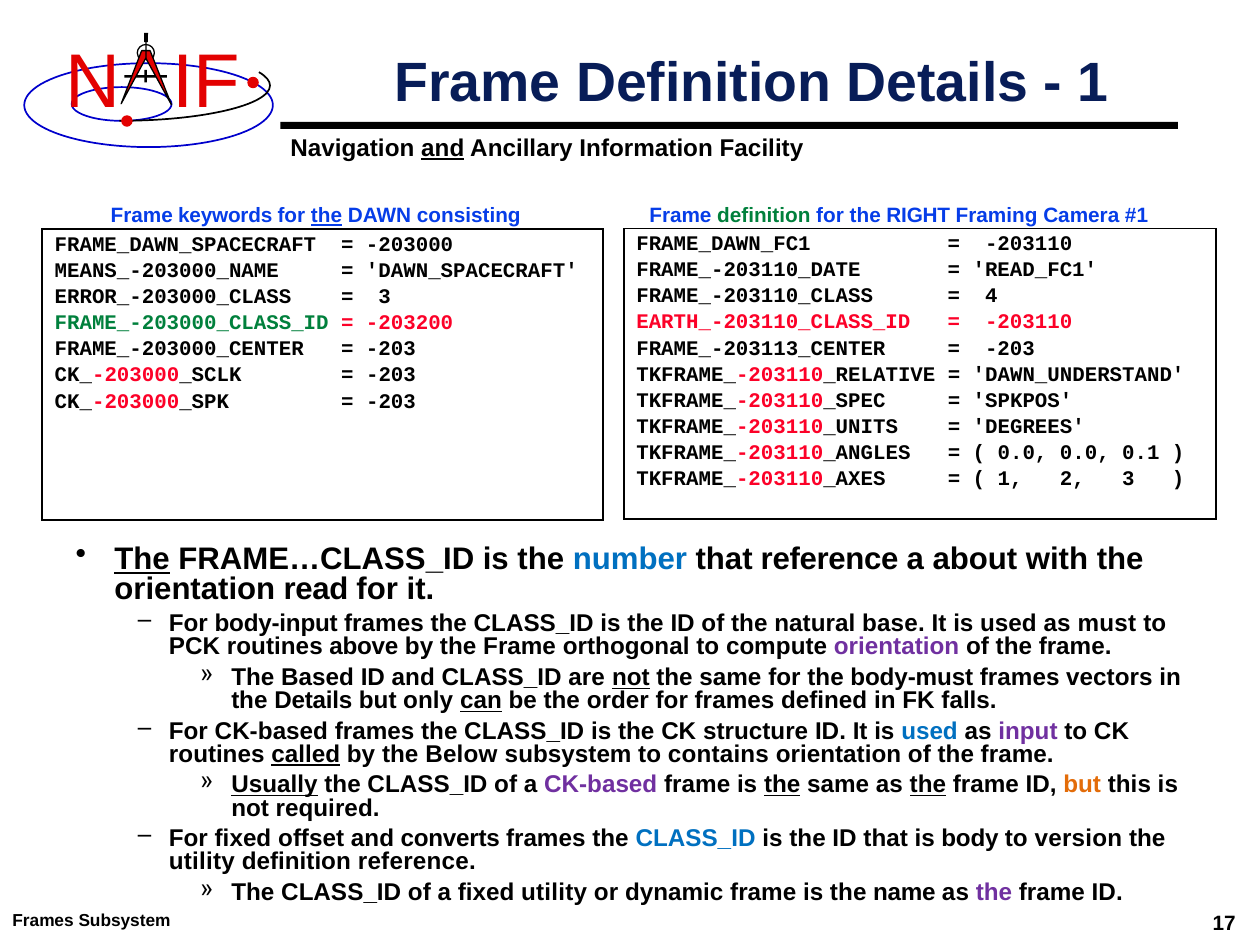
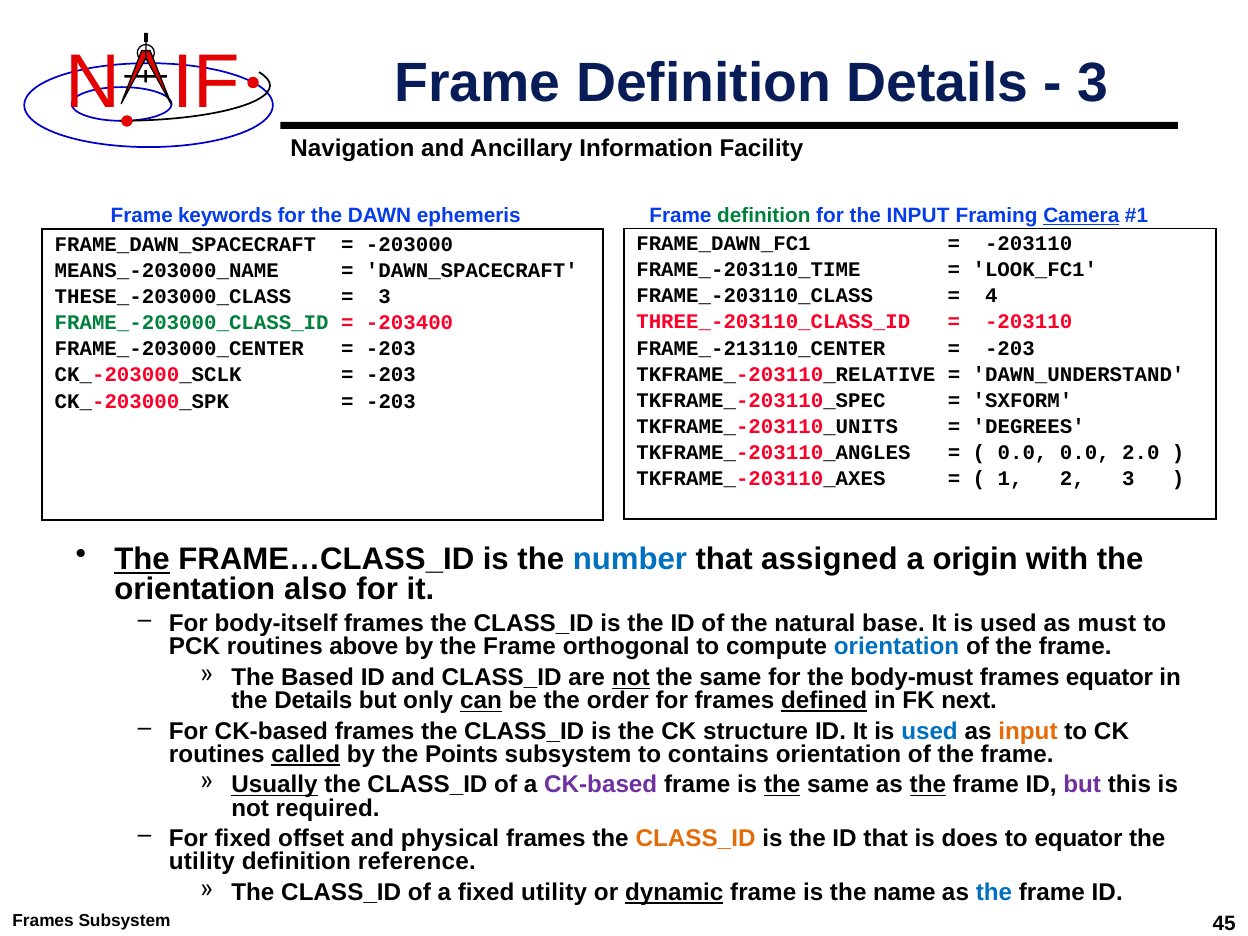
1: 1 -> 3 (1093, 83)
and underline: present -> none (443, 149)
the underline: present -> none (327, 216)
consisting: consisting -> ephemeris (469, 216)
the RIGHT: RIGHT -> INPUT (918, 215)
Camera underline: none -> present (1081, 215)
FRAME_-203110_DATE: FRAME_-203110_DATE -> FRAME_-203110_TIME (748, 270)
READ_FC1: READ_FC1 -> LOOK_FC1 (1035, 270)
ERROR_-203000_CLASS: ERROR_-203000_CLASS -> THESE_-203000_CLASS (173, 297)
EARTH_-203110_CLASS_ID: EARTH_-203110_CLASS_ID -> THREE_-203110_CLASS_ID (773, 322)
-203200: -203200 -> -203400 (410, 323)
FRAME_-203113_CENTER: FRAME_-203113_CENTER -> FRAME_-213110_CENTER (761, 348)
SPKPOS: SPKPOS -> SXFORM (1023, 401)
0.1: 0.1 -> 2.0 (1141, 453)
that reference: reference -> assigned (829, 560)
about: about -> origin (975, 560)
read: read -> also (316, 590)
body-input: body-input -> body-itself (276, 624)
orientation colour: purple -> blue (897, 647)
frames vectors: vectors -> equator (1109, 678)
defined underline: none -> present (824, 701)
falls: falls -> next (969, 701)
input colour: purple -> orange (1028, 732)
Below: Below -> Points (462, 755)
but colour: orange -> purple (1082, 785)
converts: converts -> physical (450, 839)
CLASS_ID colour: blue -> orange (696, 839)
body: body -> does (970, 839)
to version: version -> equator (1079, 839)
dynamic underline: none -> present (674, 893)
the colour: purple -> blue (994, 893)
17: 17 -> 45 (1224, 924)
